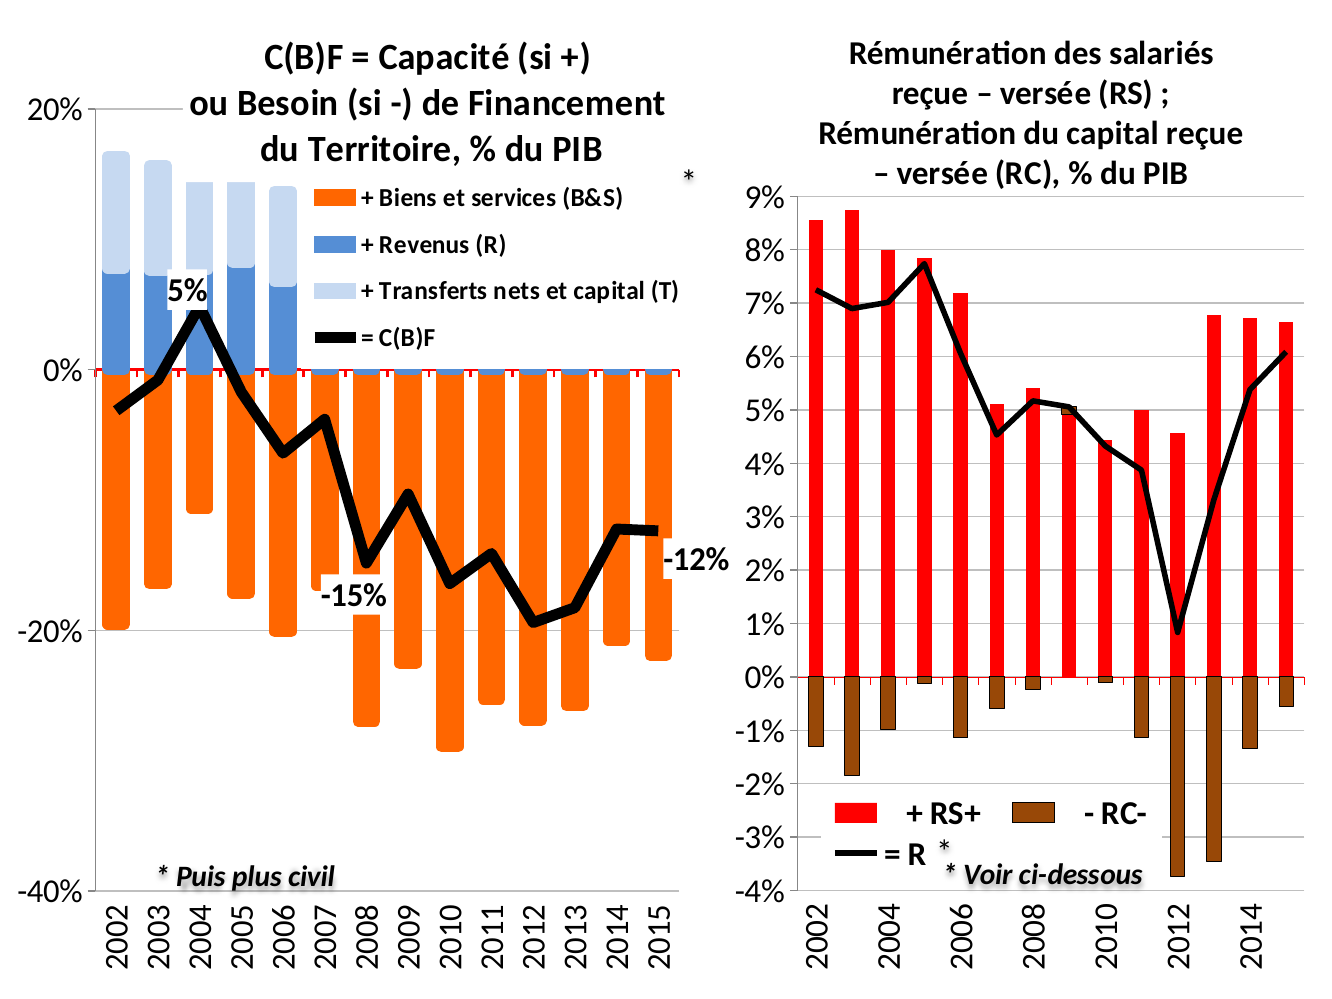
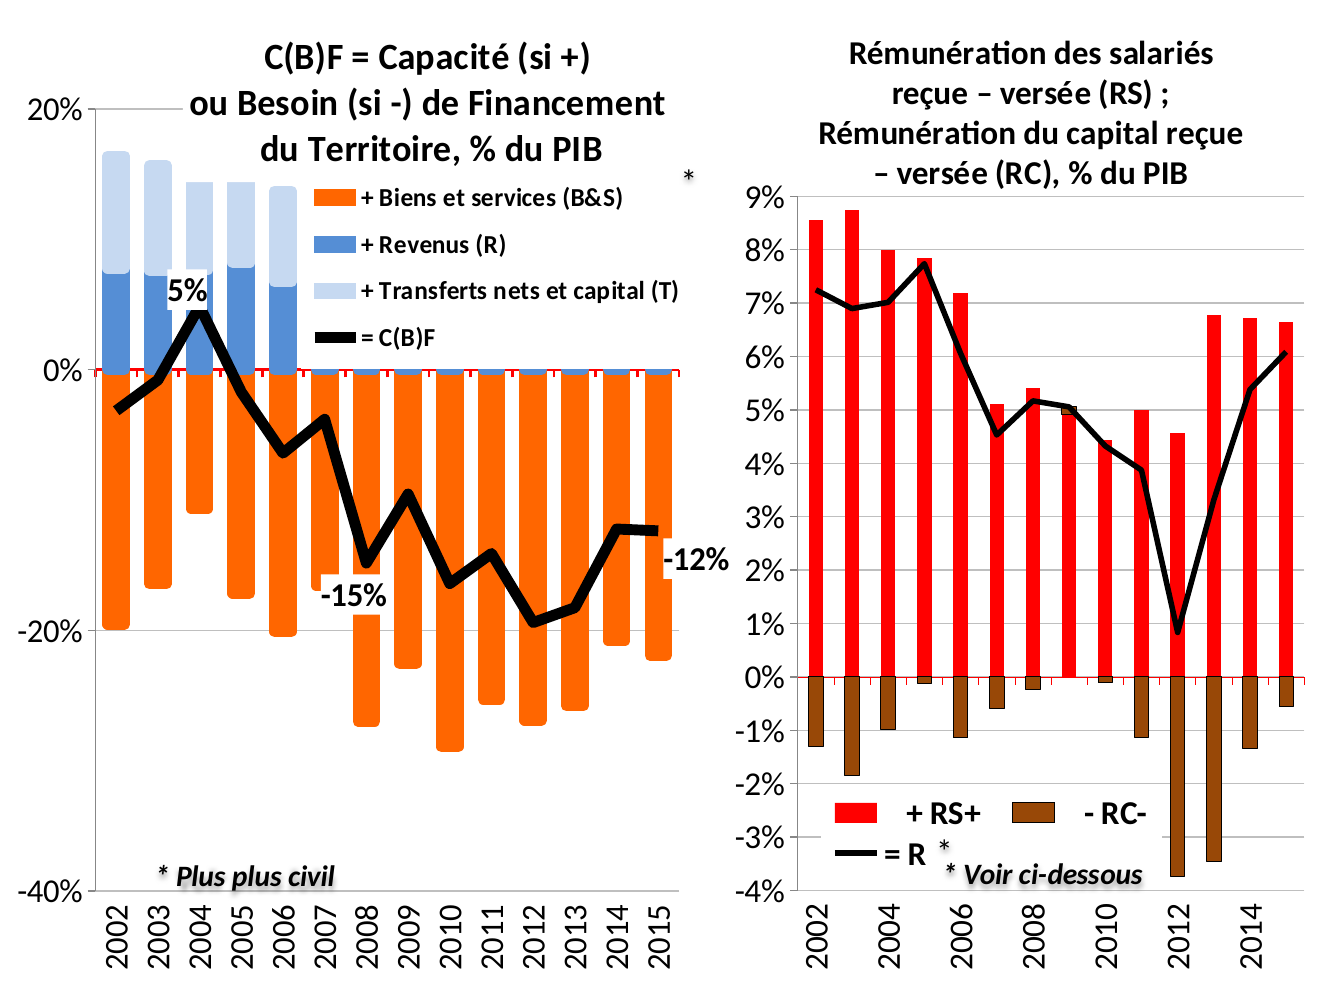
Puis: Puis -> Plus (201, 877)
